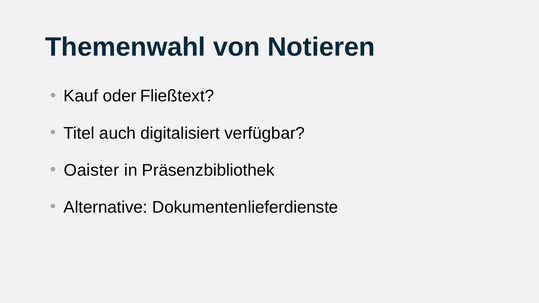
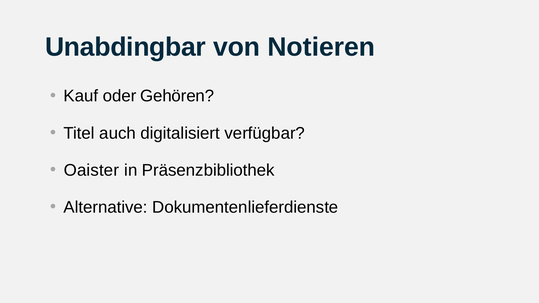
Themenwahl: Themenwahl -> Unabdingbar (126, 47)
Fließtext: Fließtext -> Gehören (177, 96)
